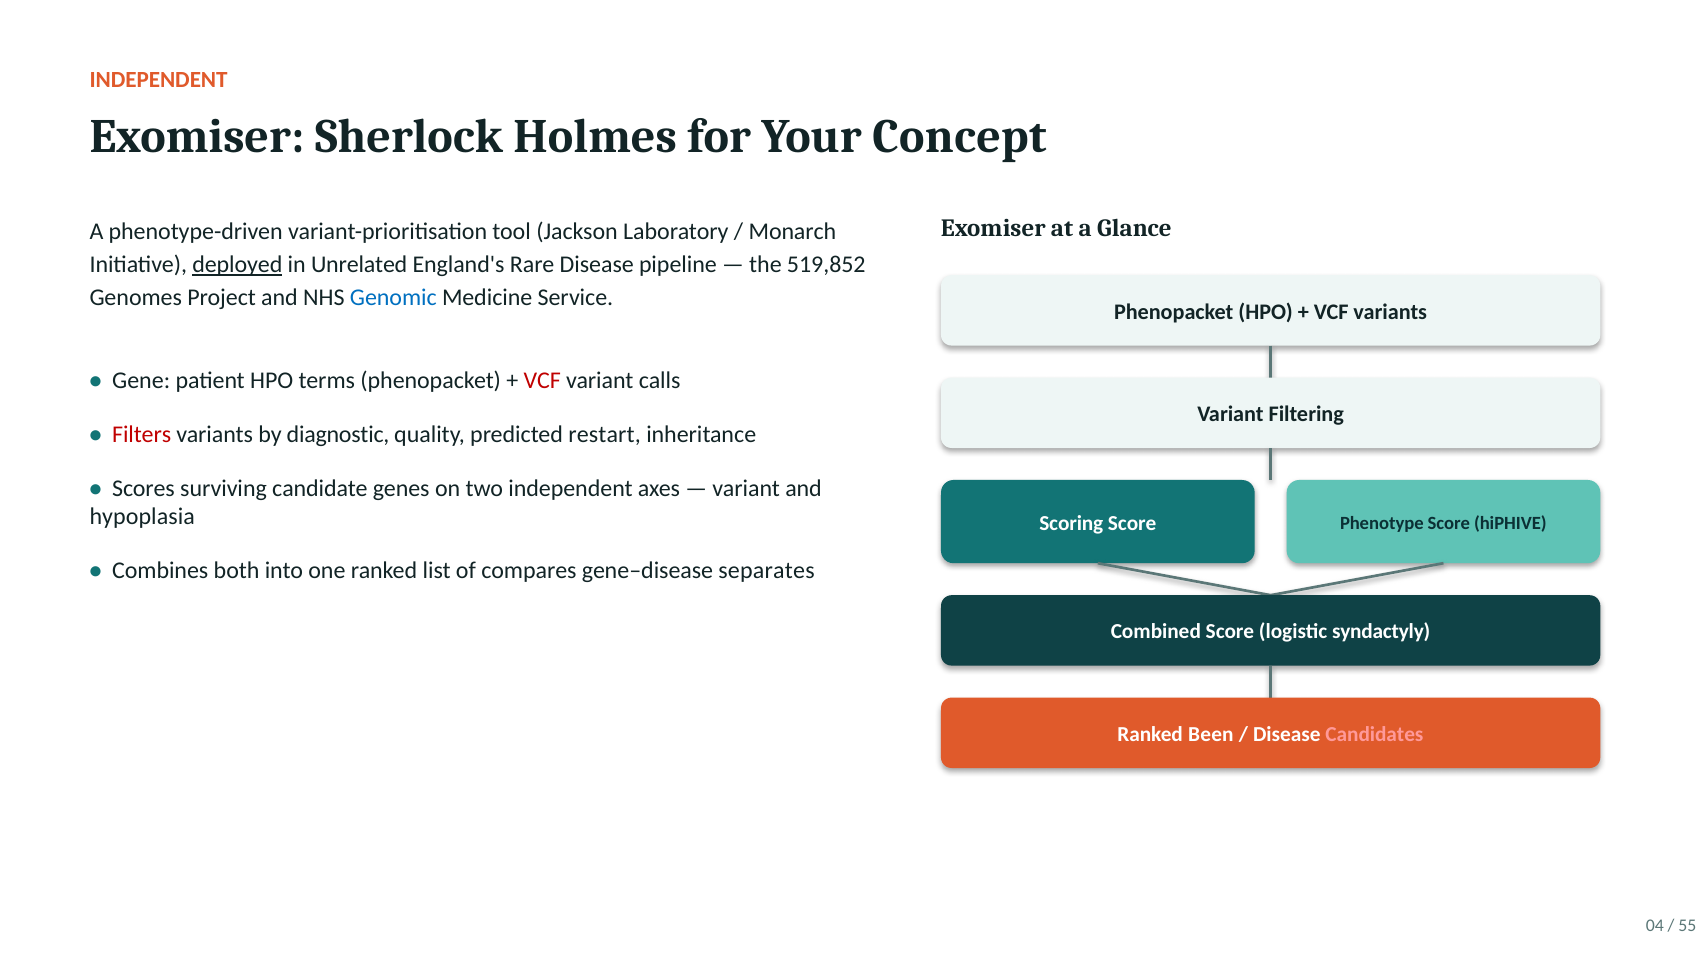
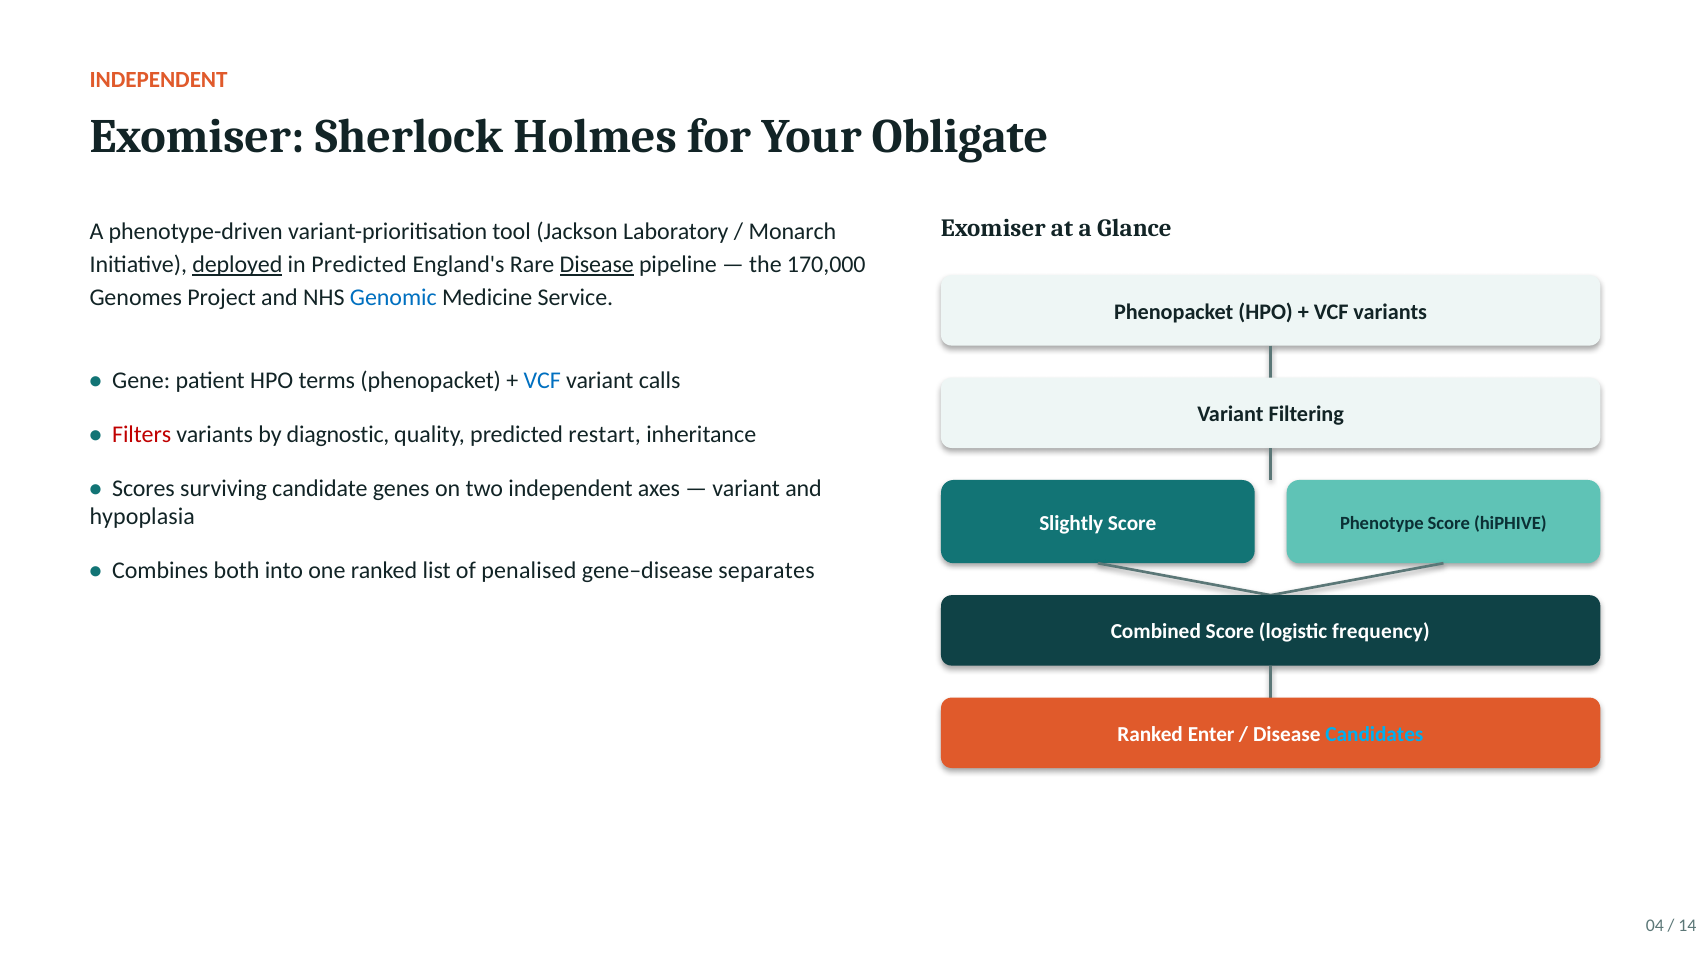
Concept: Concept -> Obligate (960, 137)
in Unrelated: Unrelated -> Predicted (359, 265)
Disease underline: none -> present (597, 265)
519,852: 519,852 -> 170,000 (826, 265)
VCF colour: red -> blue (542, 381)
Scoring: Scoring -> Slightly (1071, 523)
compares: compares -> penalised (529, 571)
syndactyly: syndactyly -> frequency (1381, 632)
Been: Been -> Enter (1211, 734)
Candidates colour: pink -> light blue (1374, 734)
55: 55 -> 14 (1687, 926)
